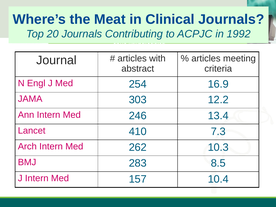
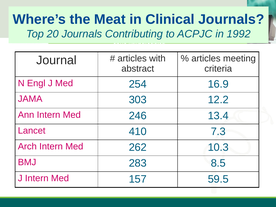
10.4: 10.4 -> 59.5 (218, 179)
